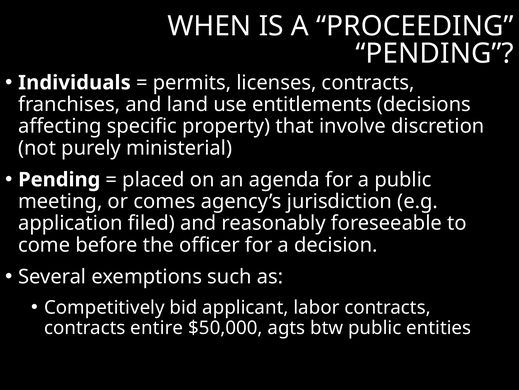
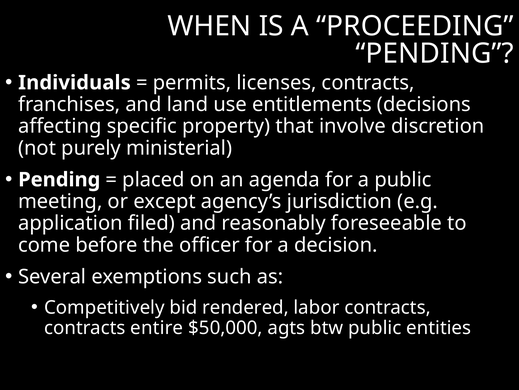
comes: comes -> except (165, 201)
applicant: applicant -> rendered (245, 307)
